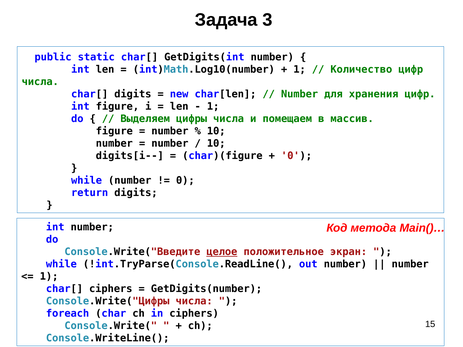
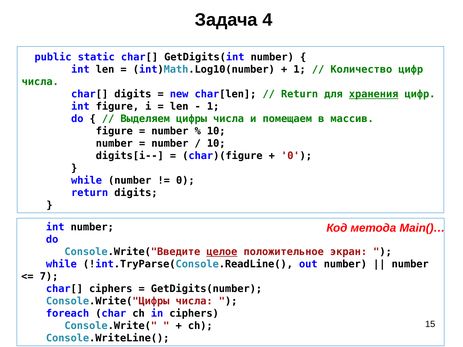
3: 3 -> 4 (267, 20)
Number: Number -> Return (300, 94)
хранения underline: none -> present (374, 94)
1: 1 -> 7 (49, 277)
